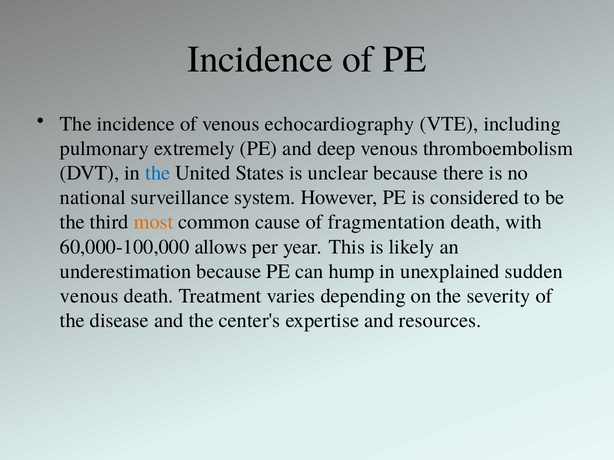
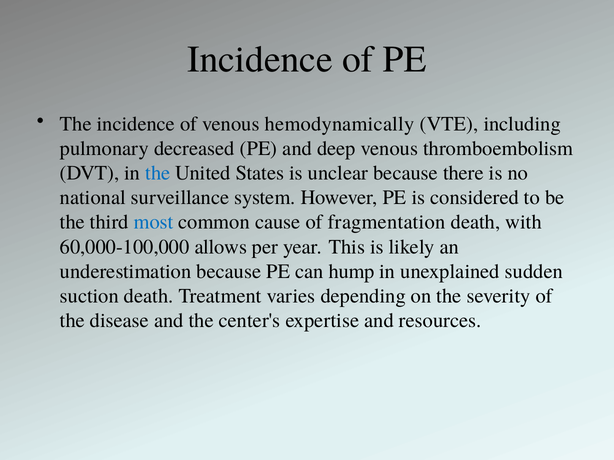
echocardiography: echocardiography -> hemodynamically (340, 124)
extremely: extremely -> decreased (194, 149)
most colour: orange -> blue (153, 222)
venous: venous -> suction (89, 296)
